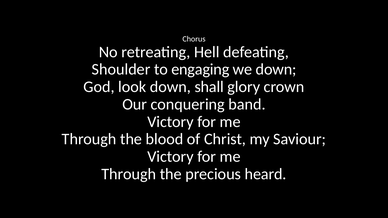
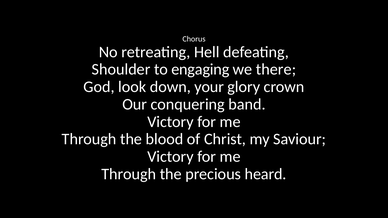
we down: down -> there (276, 69)
shall: shall -> your (209, 87)
